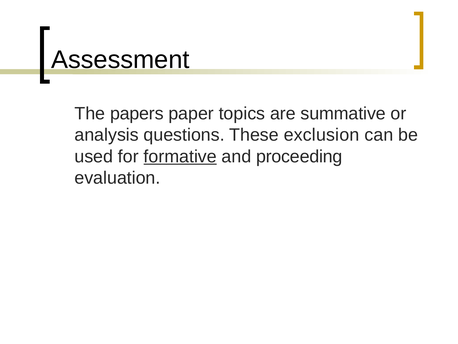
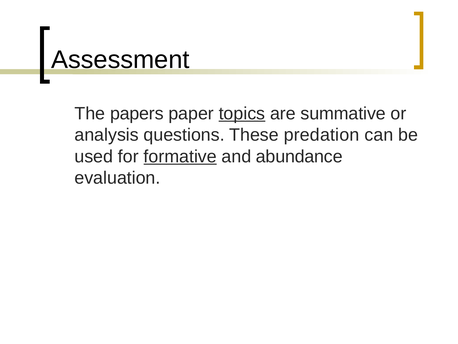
topics underline: none -> present (242, 113)
exclusion: exclusion -> predation (322, 135)
proceeding: proceeding -> abundance (299, 156)
